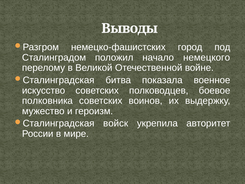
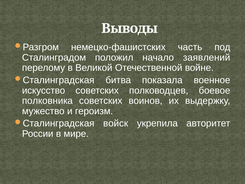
город: город -> часть (190, 47)
немецкого: немецкого -> заявлений (207, 57)
